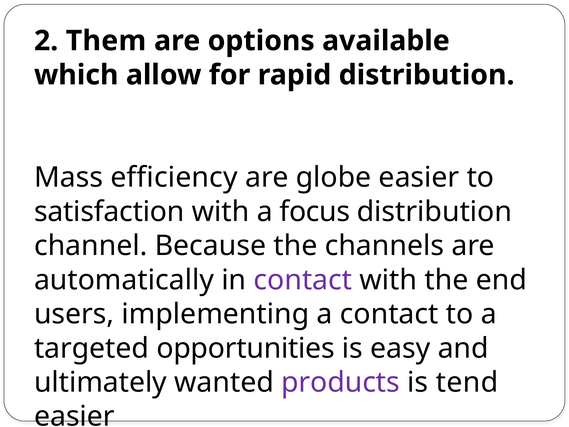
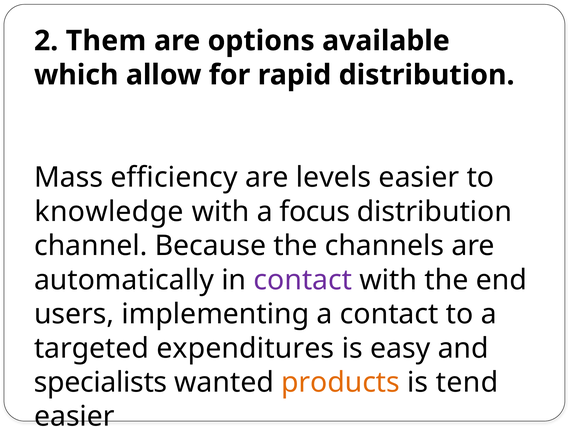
globe: globe -> levels (333, 177)
satisfaction: satisfaction -> knowledge (109, 212)
opportunities: opportunities -> expenditures (245, 348)
ultimately: ultimately -> specialists (101, 382)
products colour: purple -> orange (340, 382)
